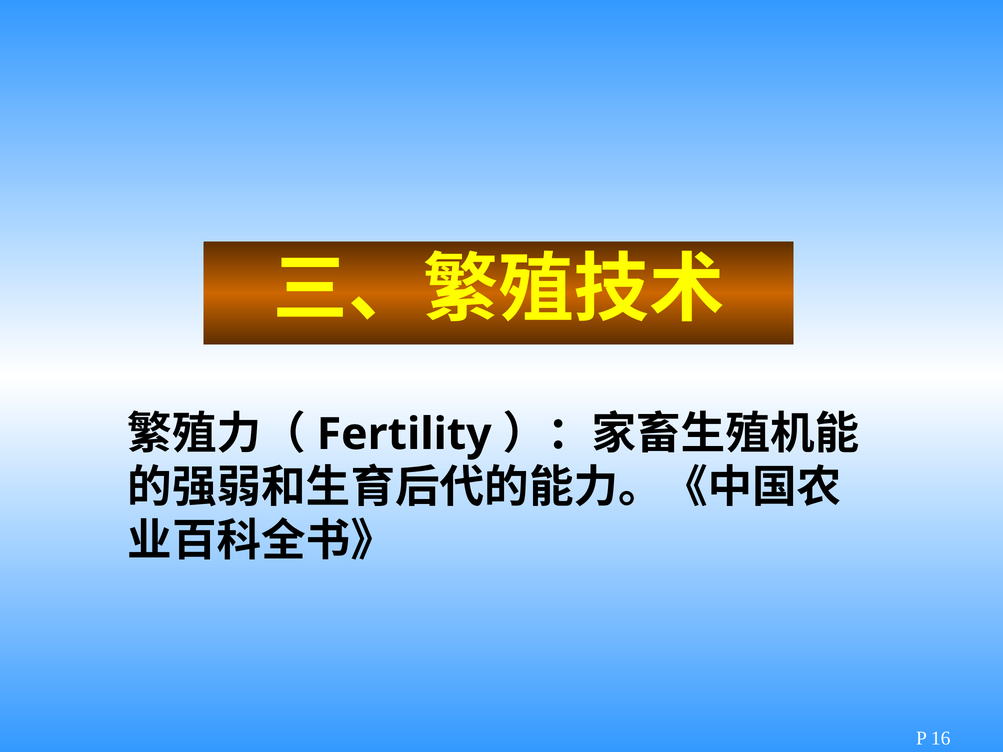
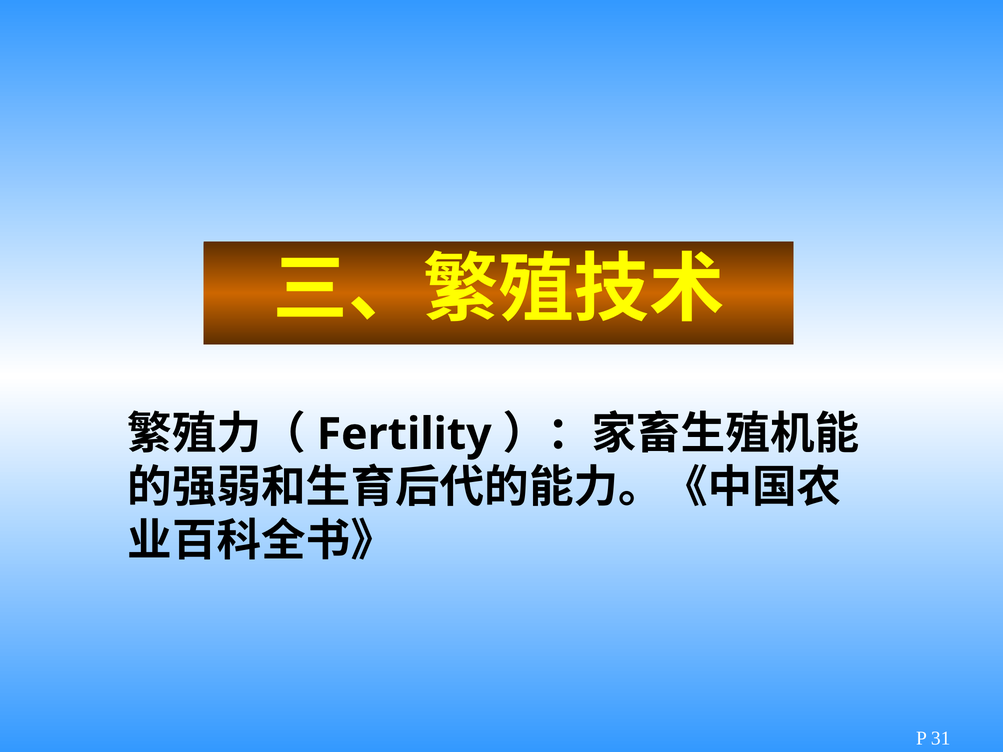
16: 16 -> 31 (941, 739)
